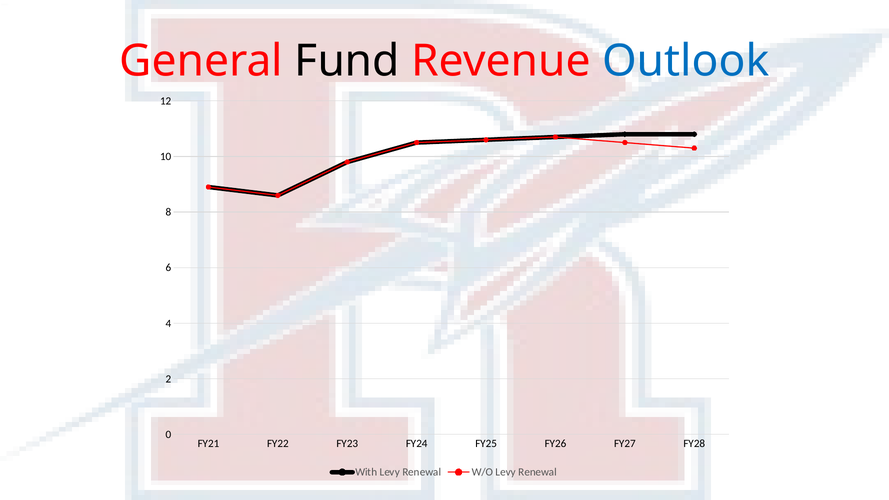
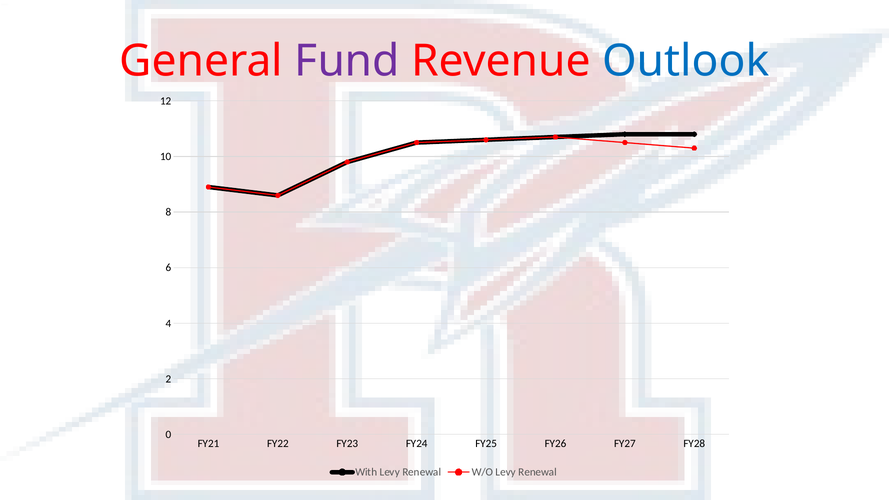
Fund colour: black -> purple (347, 61)
